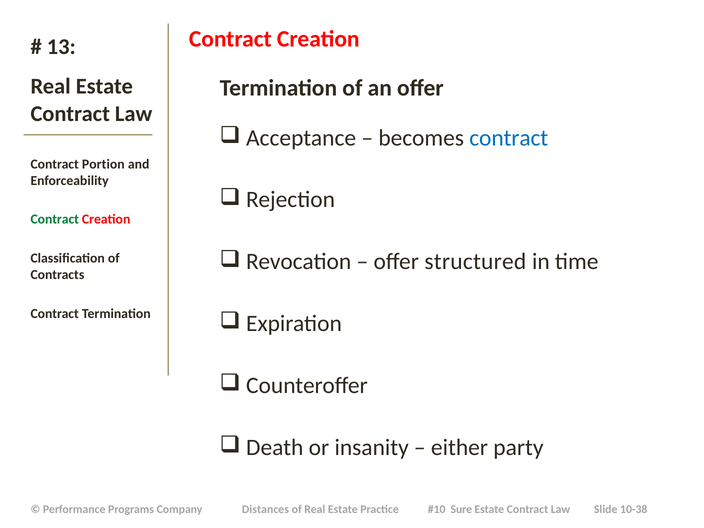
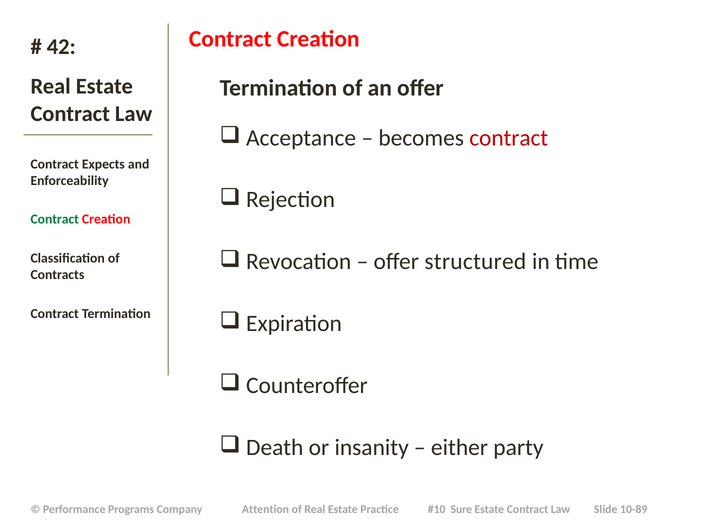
13: 13 -> 42 (61, 47)
contract colour: blue -> red (509, 138)
Portion: Portion -> Expects (103, 164)
Distances: Distances -> Attention (265, 509)
10-38: 10-38 -> 10-89 (634, 509)
